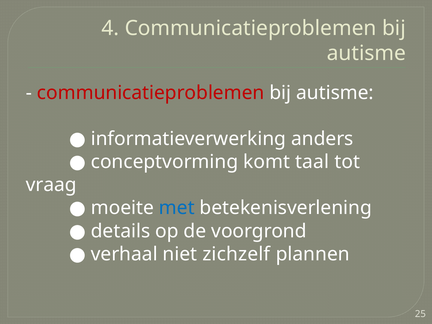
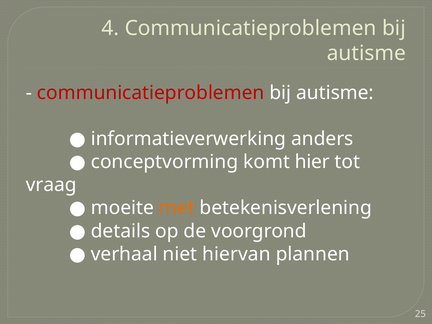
taal: taal -> hier (312, 162)
met colour: blue -> orange (177, 208)
zichzelf: zichzelf -> hiervan (236, 254)
